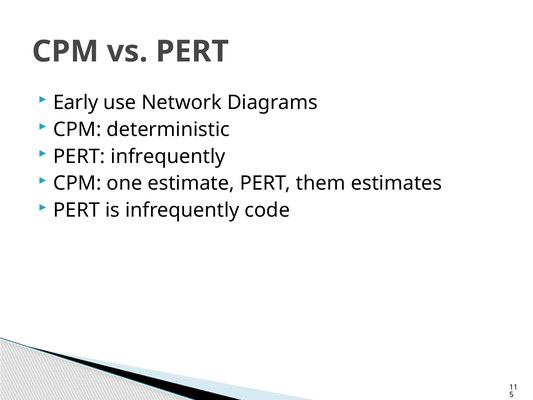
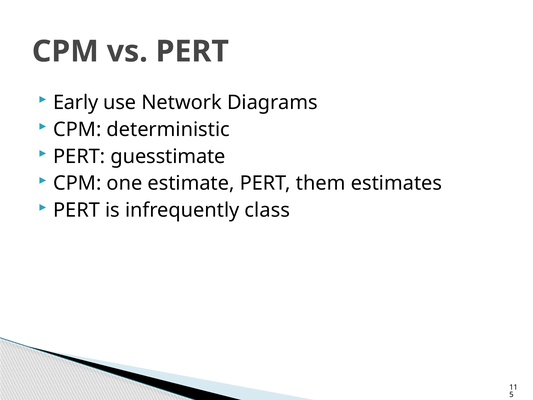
PERT infrequently: infrequently -> guesstimate (168, 156)
code: code -> class (267, 210)
